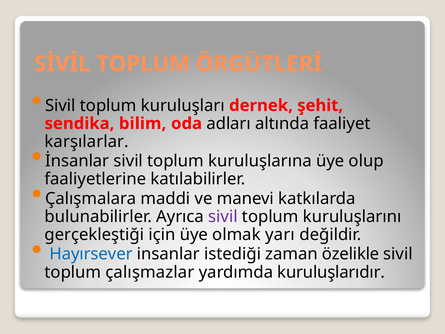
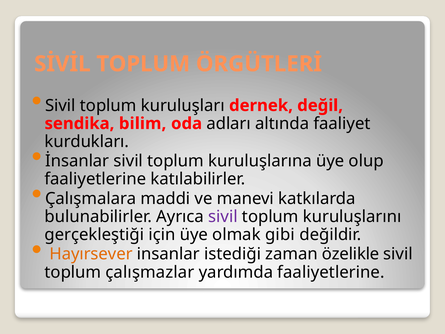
şehit: şehit -> değil (320, 105)
karşılarlar: karşılarlar -> kurdukları (87, 142)
yarı: yarı -> gibi (280, 235)
Hayırsever colour: blue -> orange (91, 254)
yardımda kuruluşlarıdır: kuruluşlarıdır -> faaliyetlerine (331, 272)
